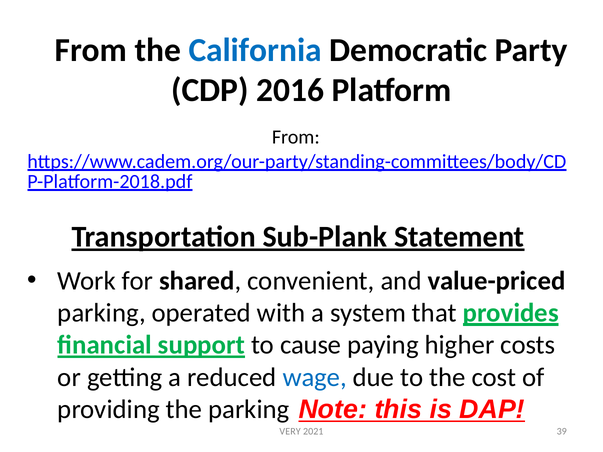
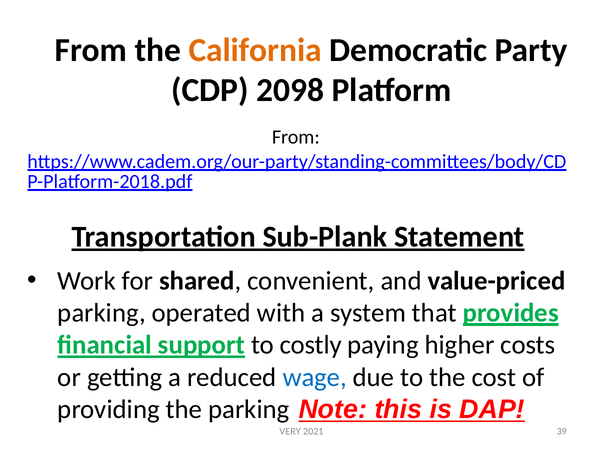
California colour: blue -> orange (255, 50)
2016: 2016 -> 2098 (290, 90)
cause: cause -> costly (311, 345)
